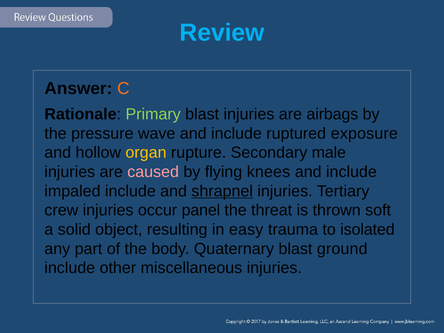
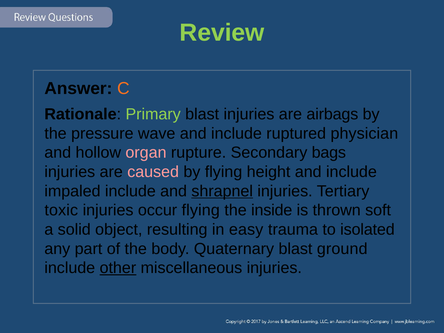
Review colour: light blue -> light green (222, 33)
exposure: exposure -> physician (364, 133)
organ colour: yellow -> pink (146, 153)
male: male -> bags (329, 153)
knees: knees -> height (269, 172)
crew: crew -> toxic (61, 210)
occur panel: panel -> flying (201, 210)
threat: threat -> inside (272, 210)
other underline: none -> present (118, 268)
